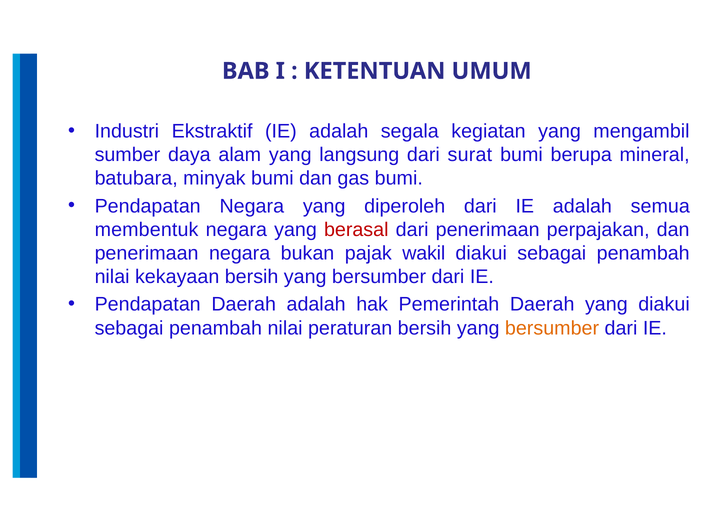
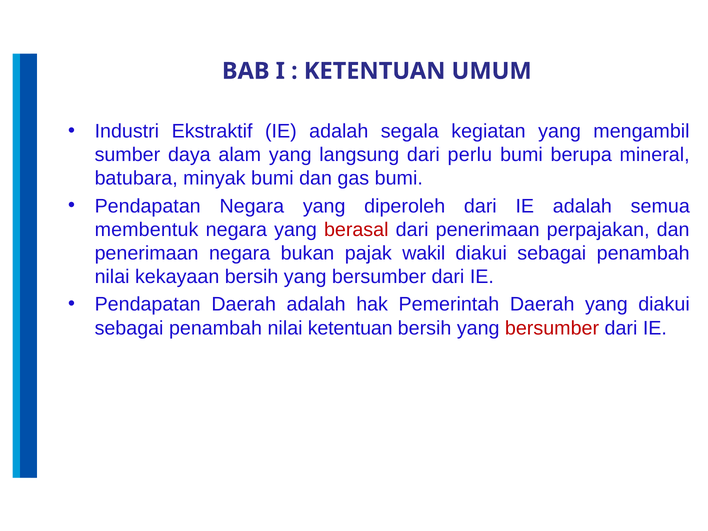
surat: surat -> perlu (470, 155)
nilai peraturan: peraturan -> ketentuan (350, 328)
bersumber colour: orange -> red (552, 328)
